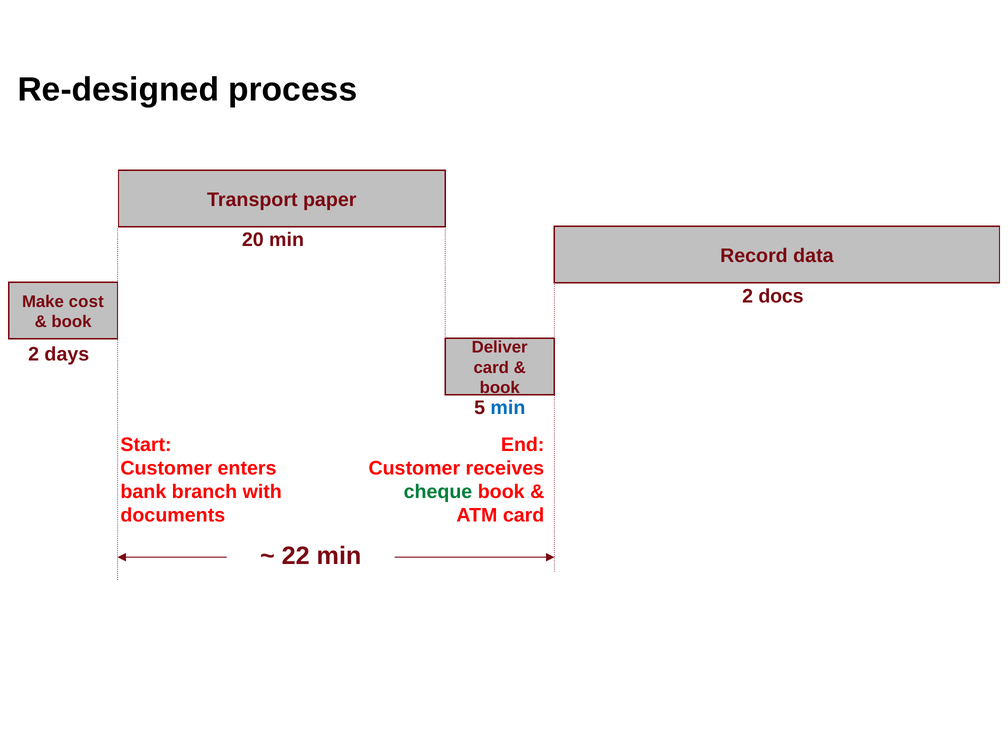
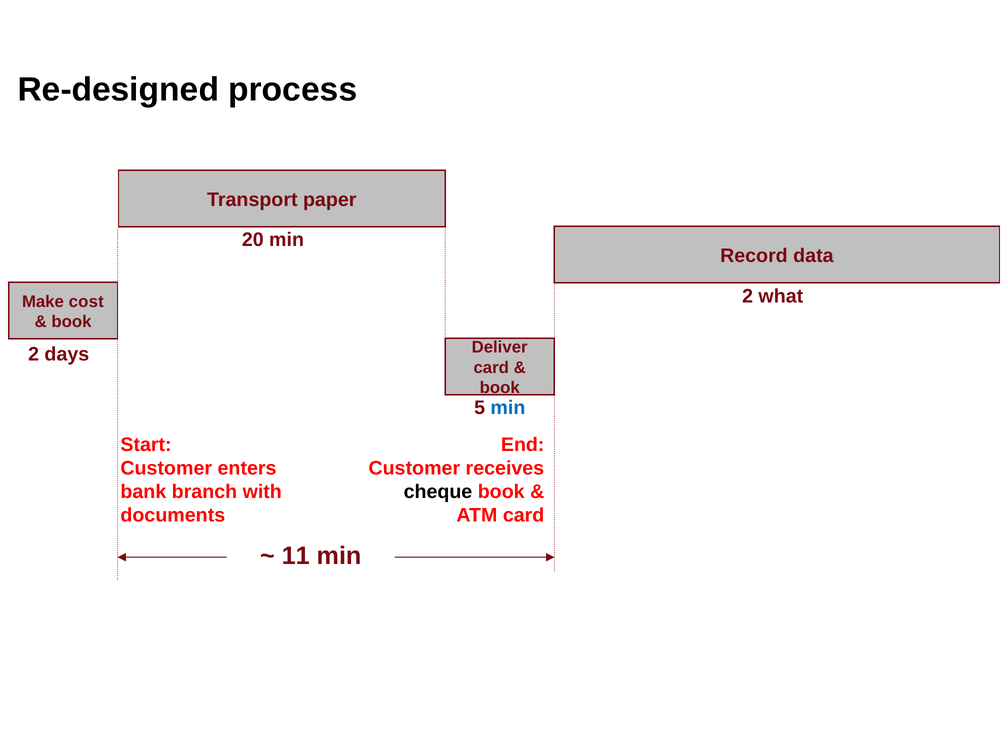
docs: docs -> what (781, 296)
cheque colour: green -> black (438, 492)
22: 22 -> 11 (296, 556)
